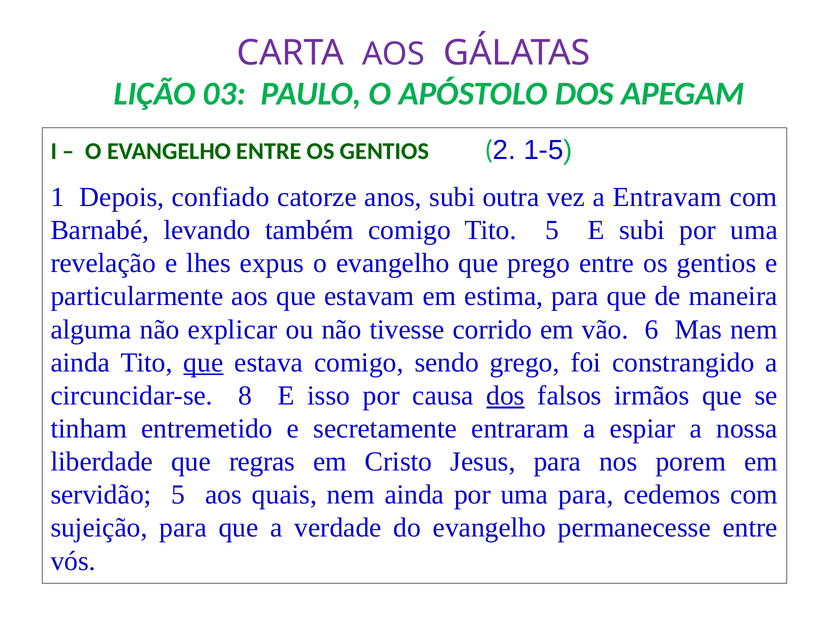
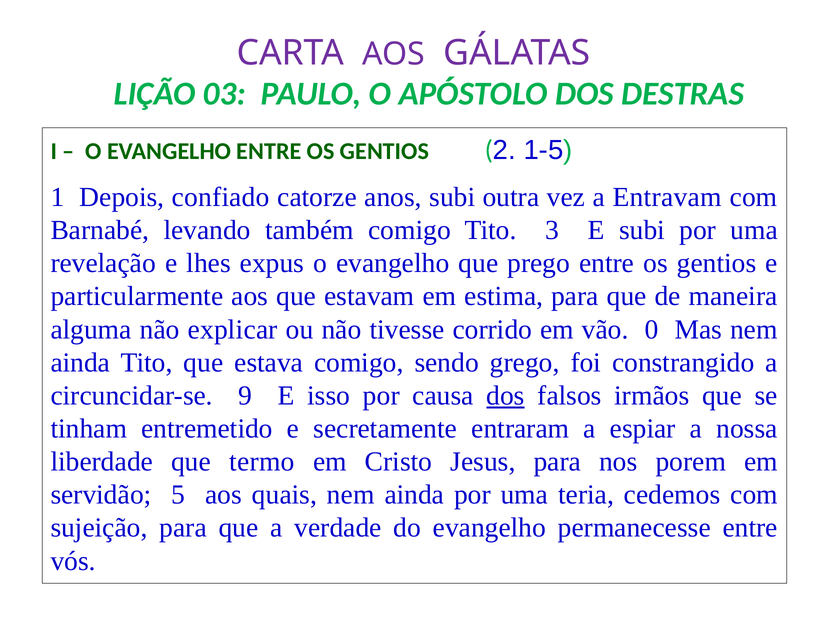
APEGAM: APEGAM -> DESTRAS (683, 94)
Tito 5: 5 -> 3 (552, 230)
6: 6 -> 0 (652, 330)
que underline: present -> none (203, 363)
8: 8 -> 9 (245, 396)
regras: regras -> termo (262, 462)
uma para: para -> teria (586, 495)
